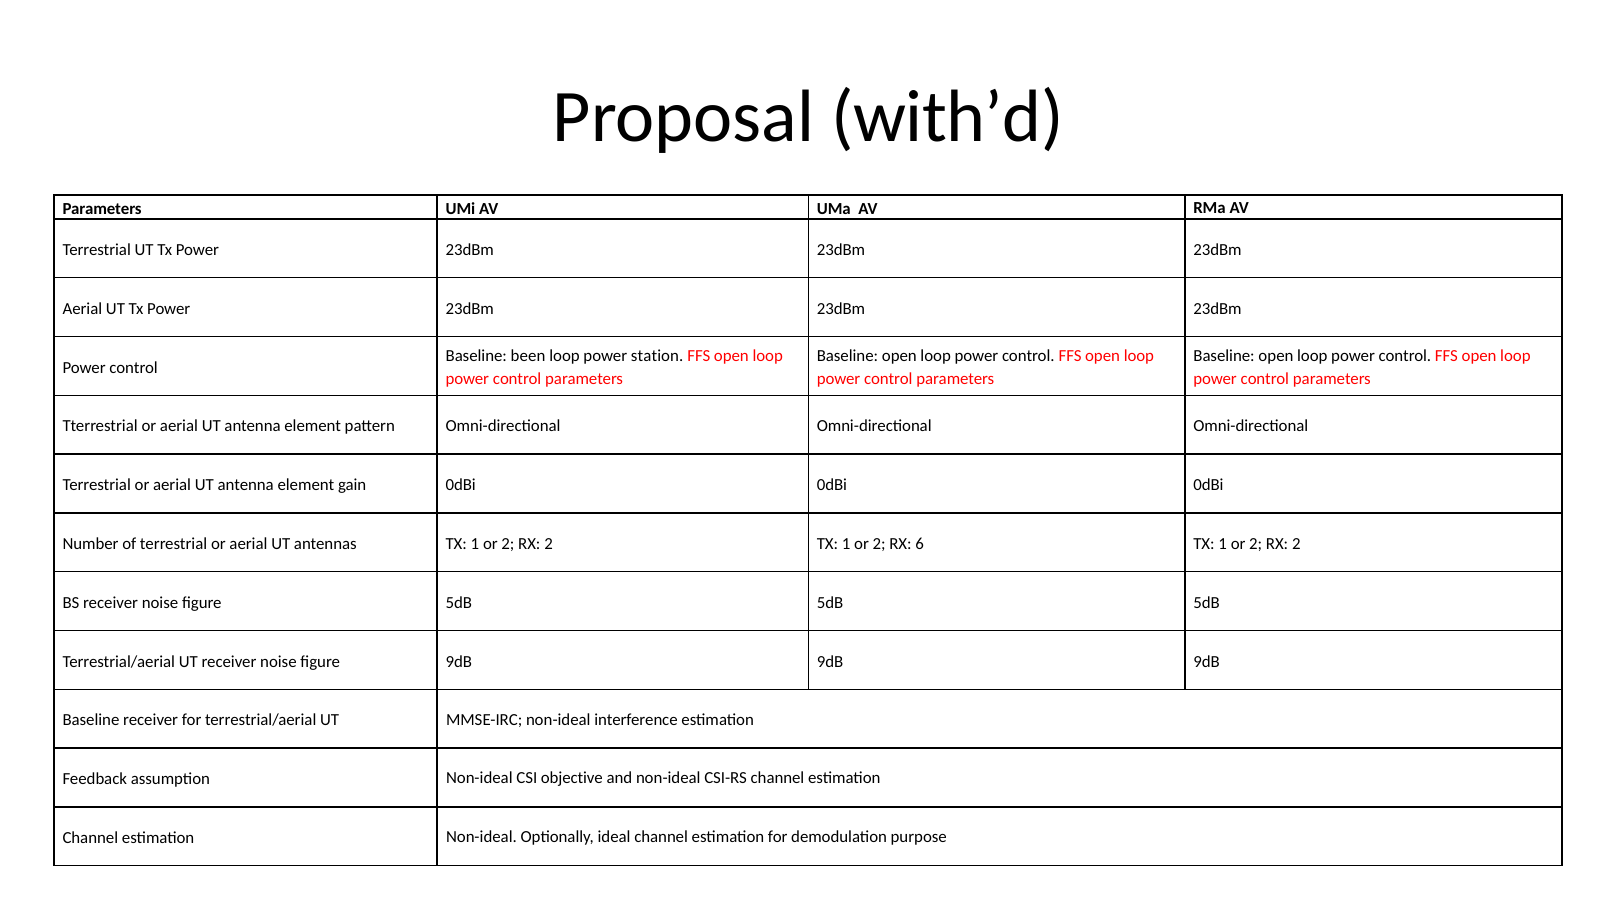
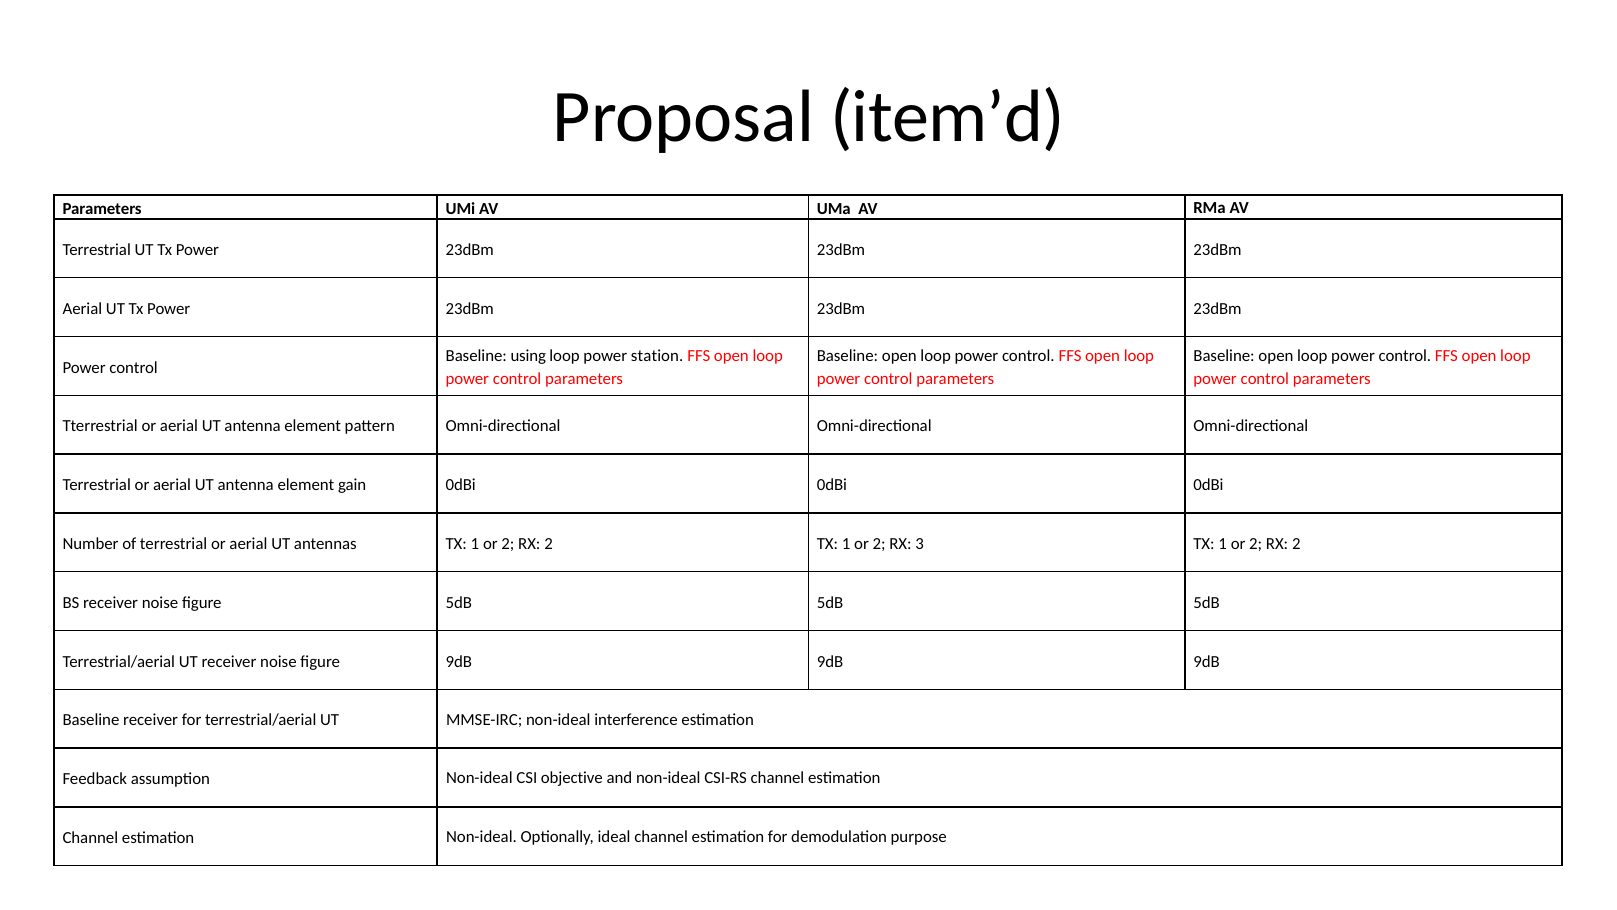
with’d: with’d -> item’d (948, 117)
been: been -> using (528, 356)
6: 6 -> 3 (920, 544)
